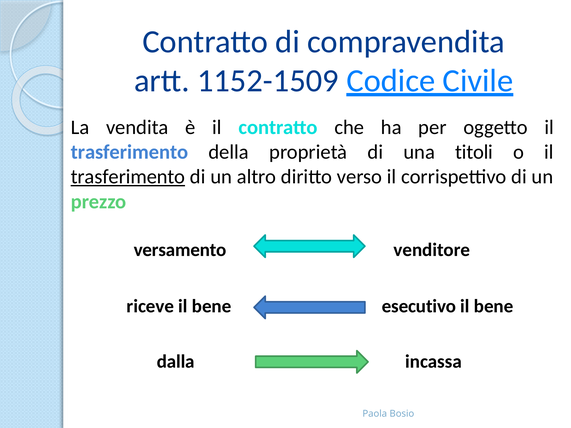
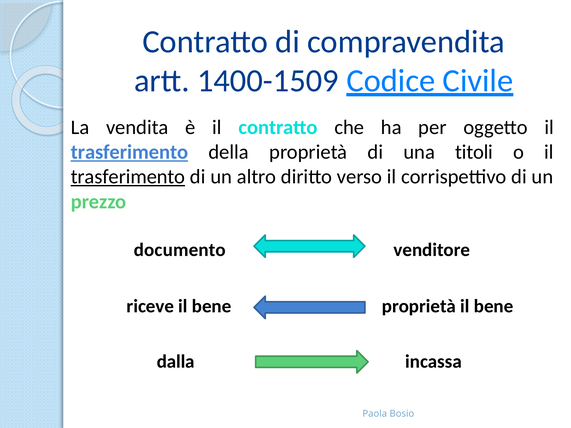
1152-1509: 1152-1509 -> 1400-1509 (268, 81)
trasferimento underline: none -> present (129, 152)
versamento: versamento -> documento (180, 250)
bene esecutivo: esecutivo -> proprietà (419, 306)
